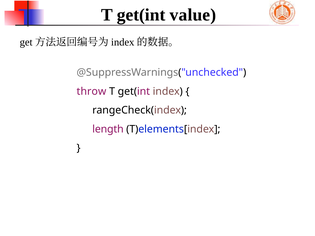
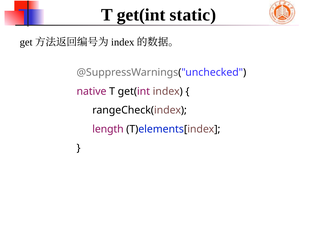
value: value -> static (193, 15)
throw: throw -> native (92, 91)
